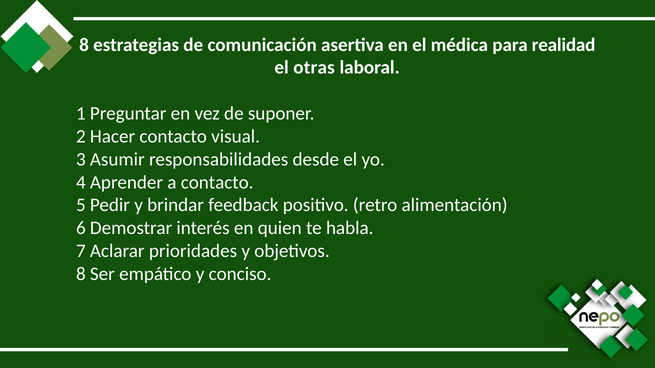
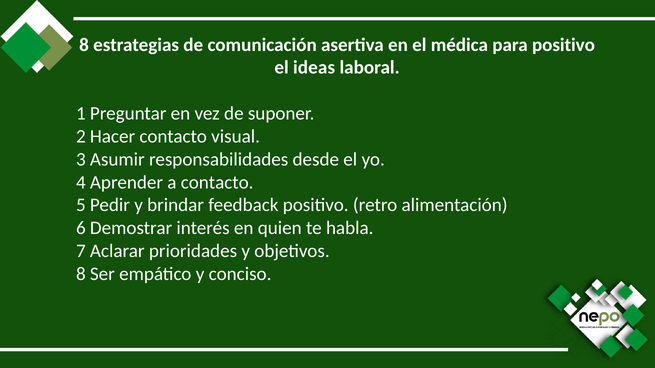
para realidad: realidad -> positivo (563, 45)
otras: otras -> ideas (314, 68)
